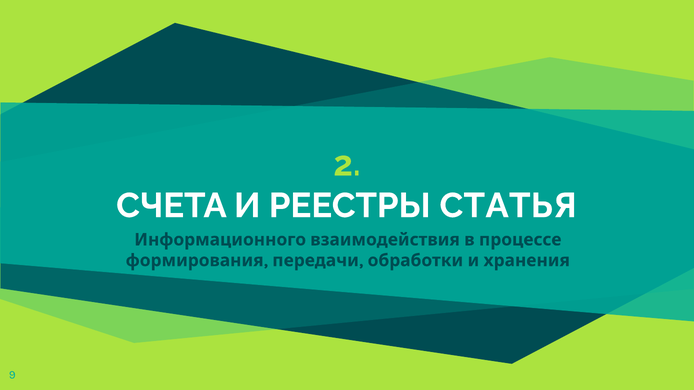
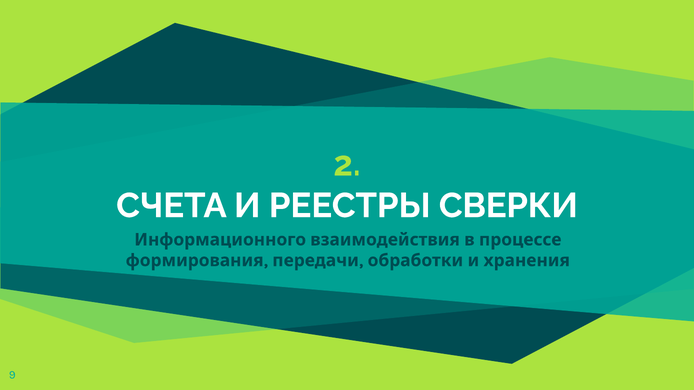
СТАТЬЯ: СТАТЬЯ -> СВЕРКИ (508, 206)
